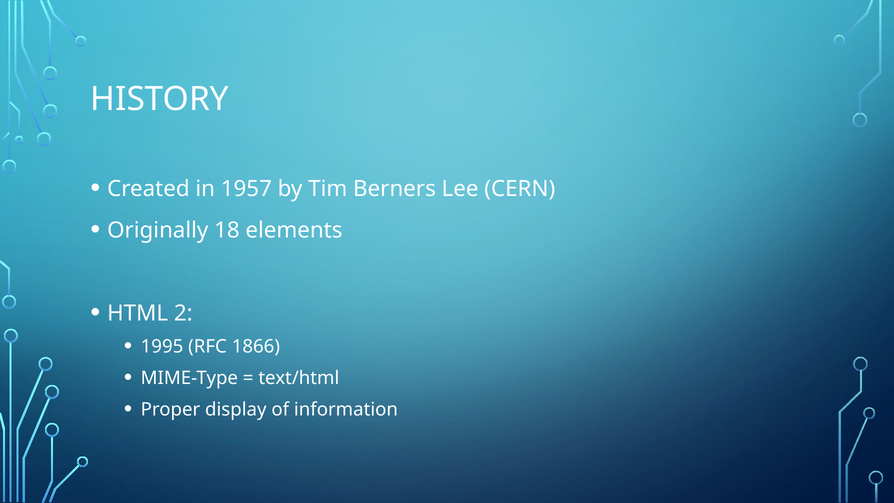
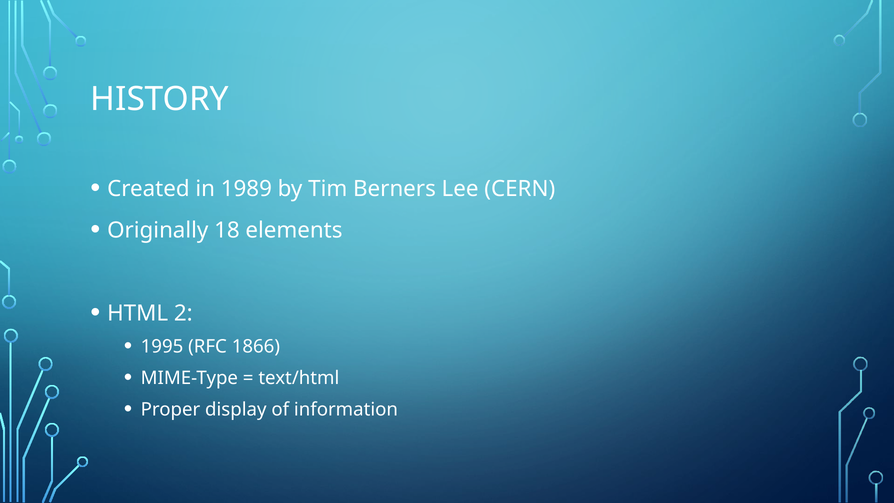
1957: 1957 -> 1989 (246, 189)
